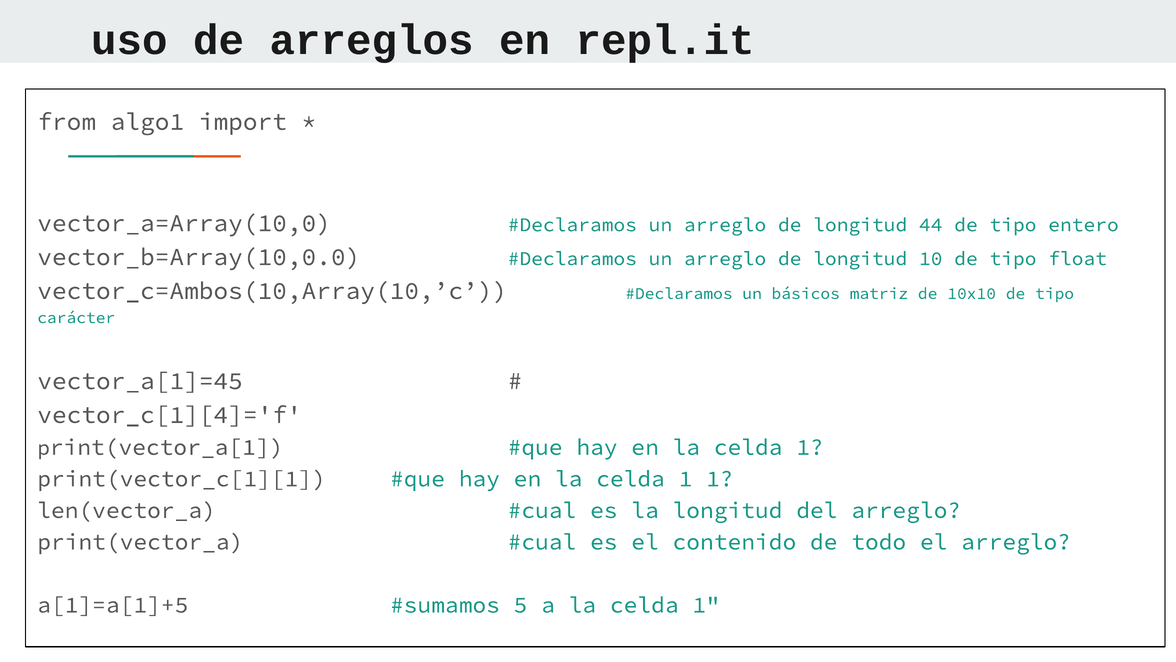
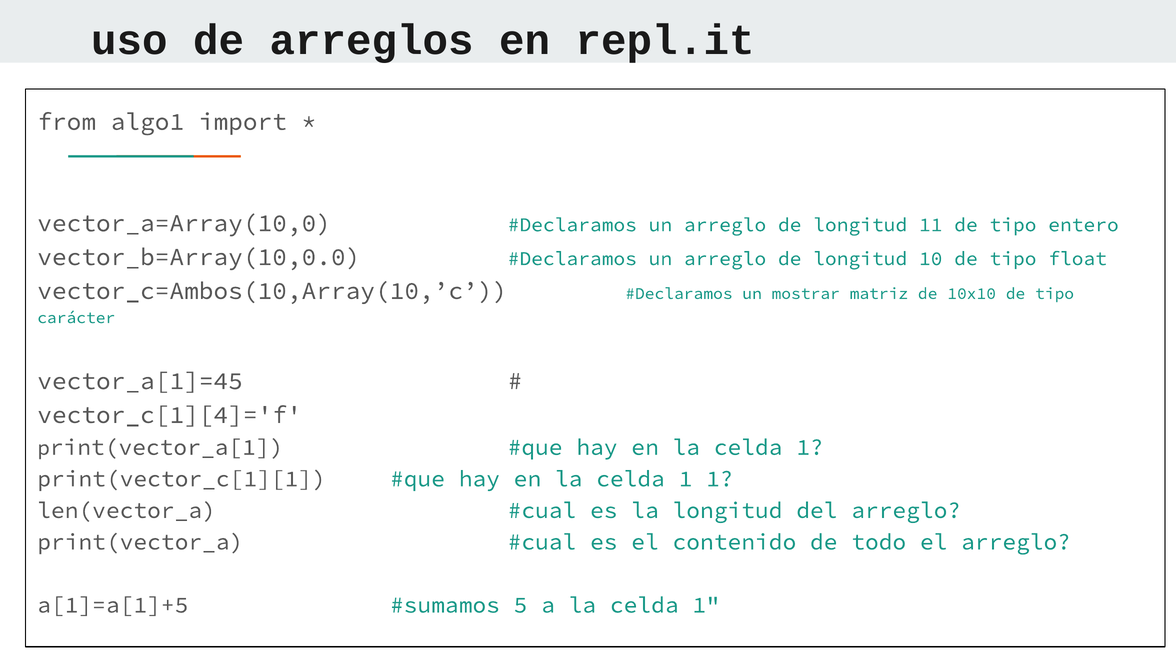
44: 44 -> 11 (931, 225)
básicos: básicos -> mostrar (806, 293)
